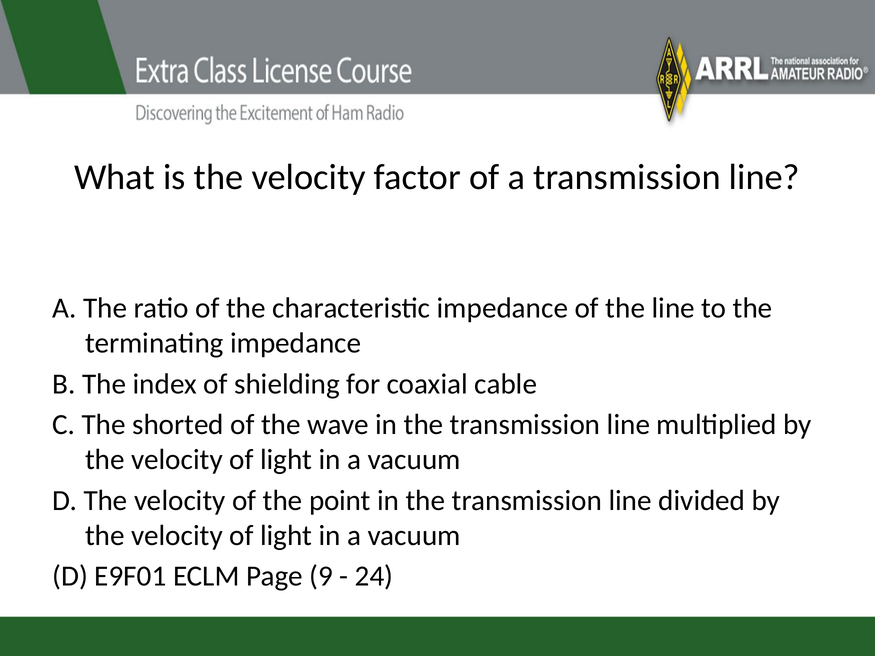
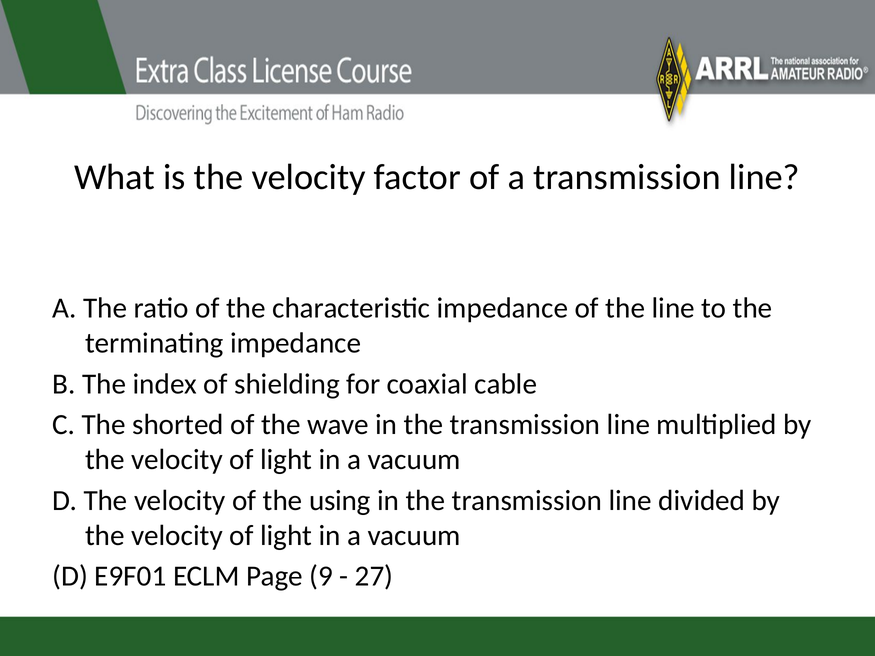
point: point -> using (340, 501)
24: 24 -> 27 (374, 577)
